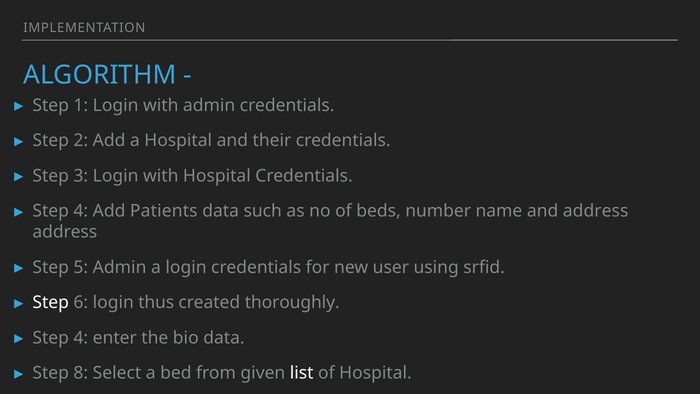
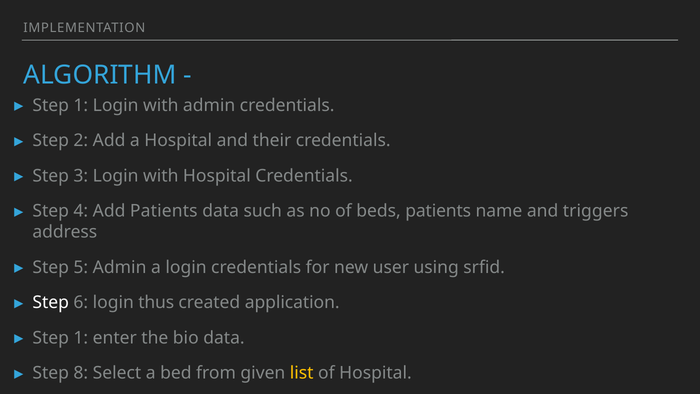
beds number: number -> patients (438, 211)
and address: address -> triggers (596, 211)
thoroughly: thoroughly -> application (292, 302)
4: 4 -> 1 (81, 338)
list colour: white -> yellow (302, 373)
